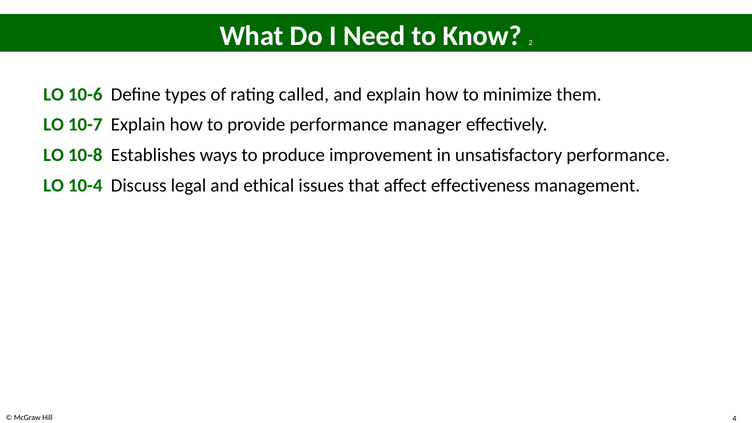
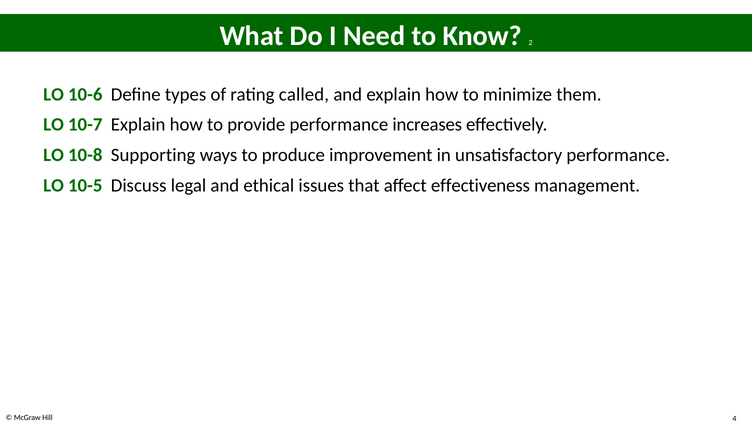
manager: manager -> increases (427, 125)
Establishes: Establishes -> Supporting (153, 155)
10-4: 10-4 -> 10-5 (85, 186)
